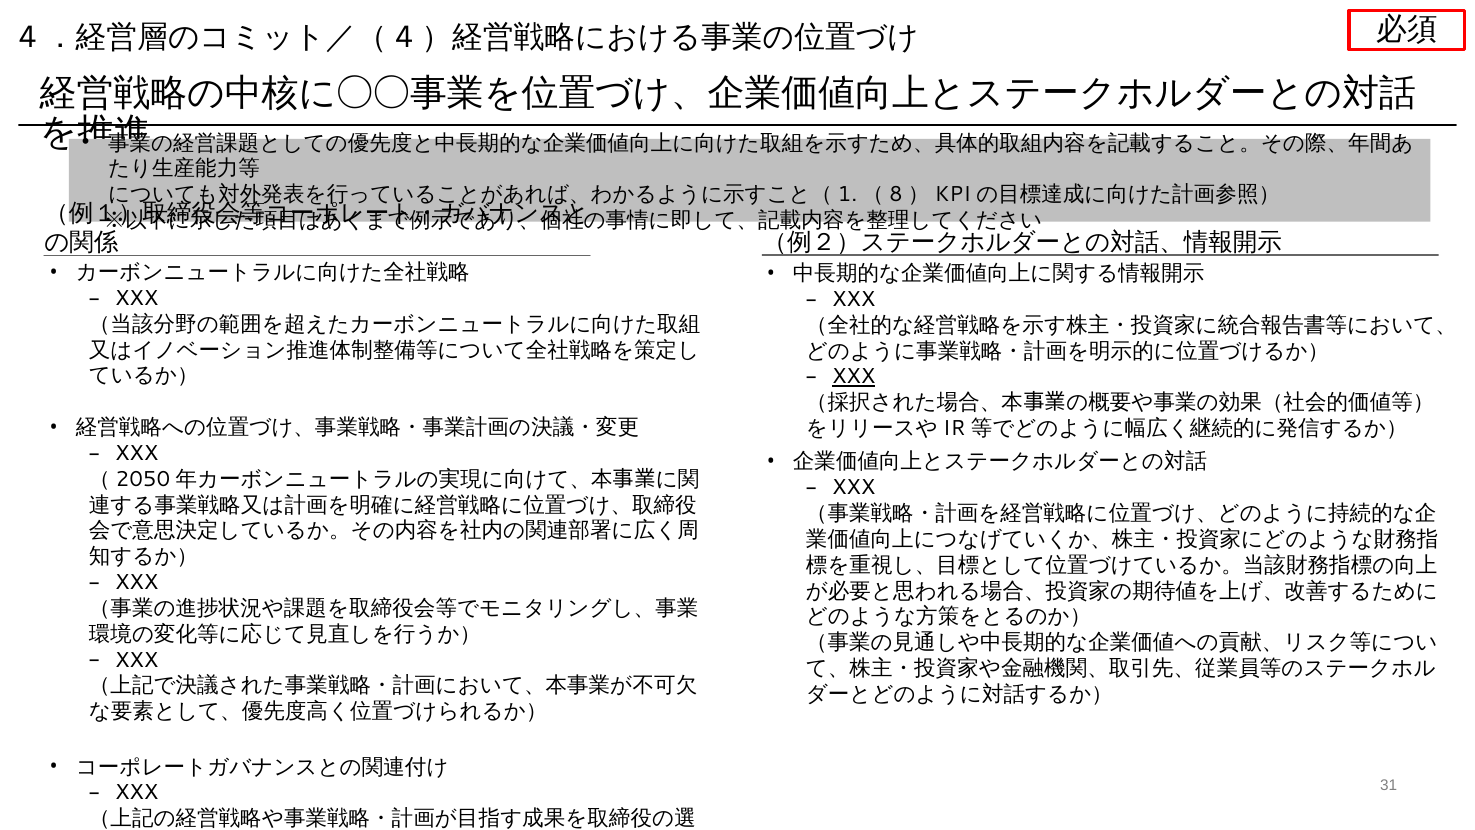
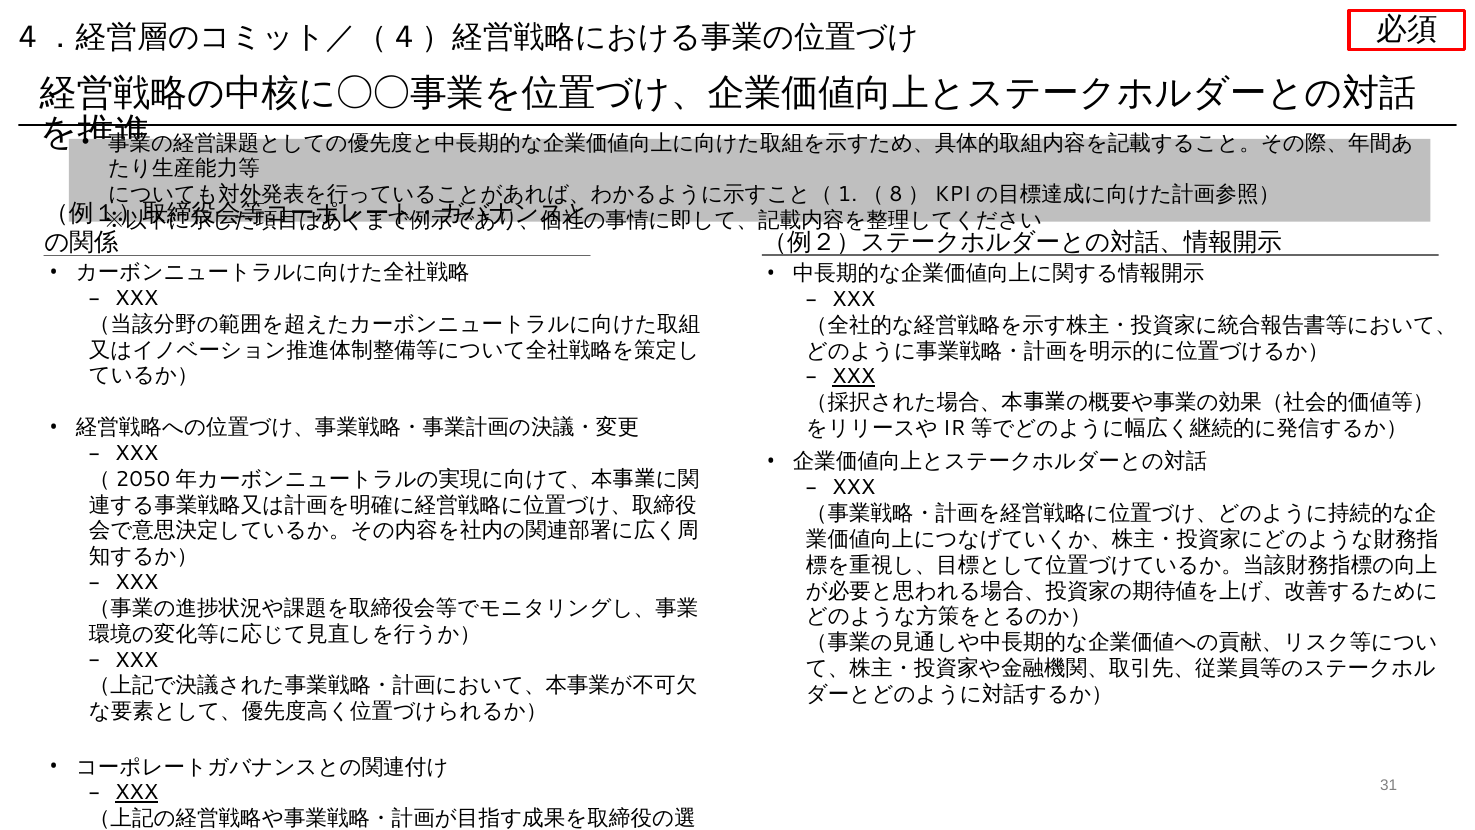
XXX underline: none -> present (137, 792)
